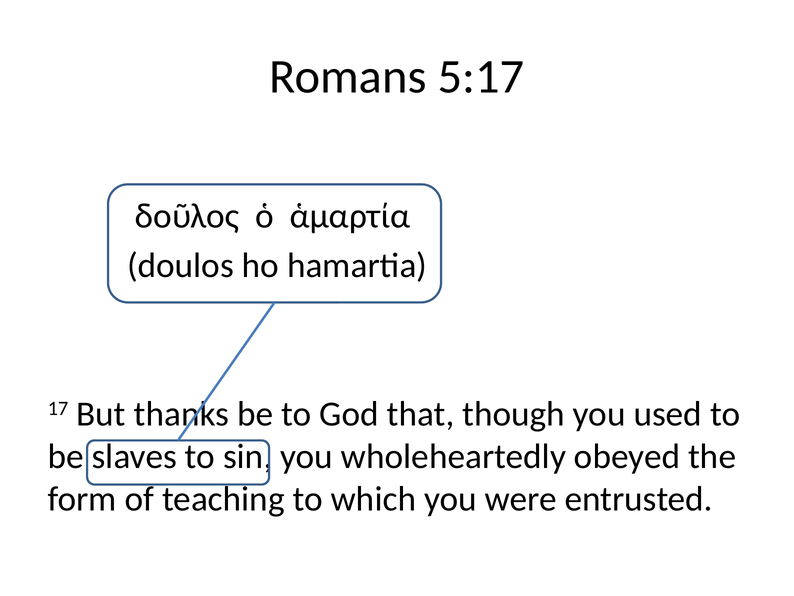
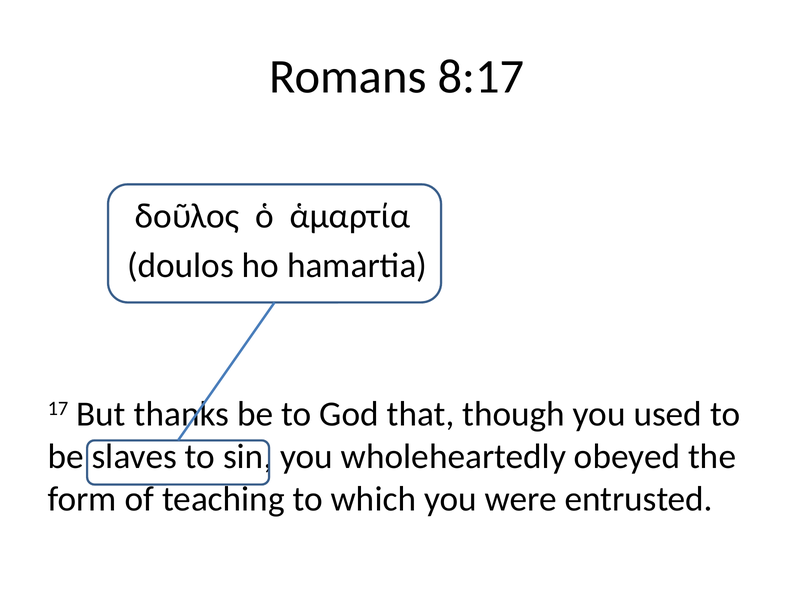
5:17: 5:17 -> 8:17 (481, 77)
